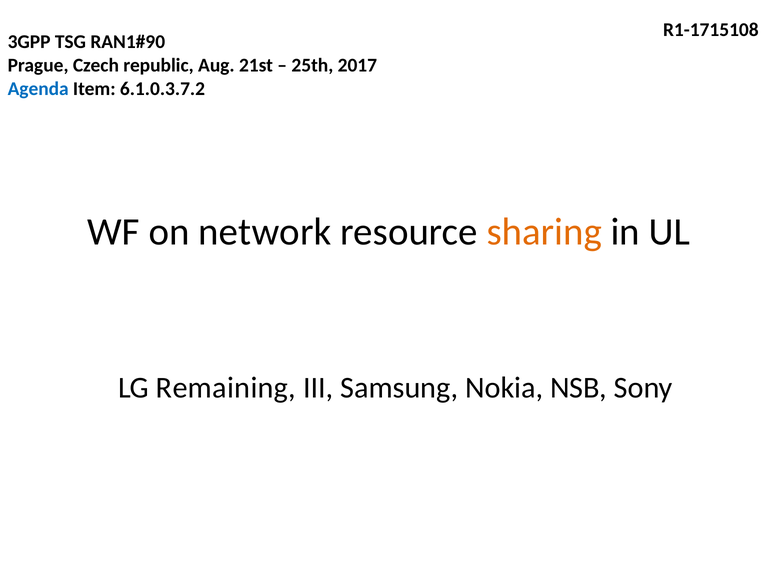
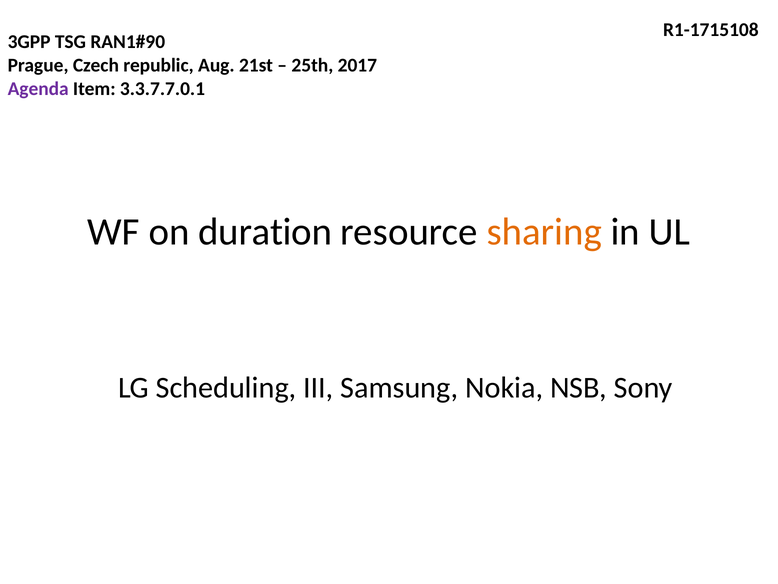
Agenda colour: blue -> purple (38, 89)
6.1.0.3.7.2: 6.1.0.3.7.2 -> 3.3.7.7.0.1 (162, 89)
network: network -> duration (265, 232)
Remaining: Remaining -> Scheduling (226, 387)
